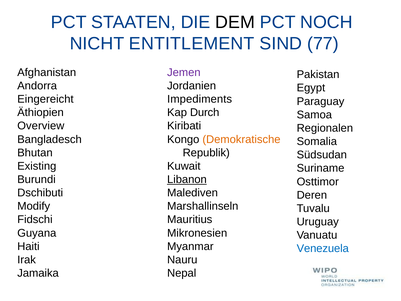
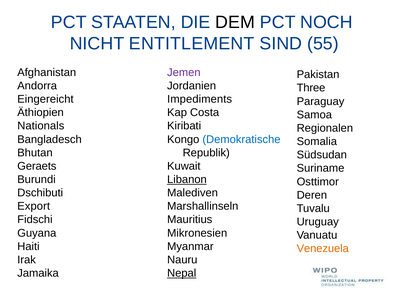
77: 77 -> 55 (323, 44)
Egypt: Egypt -> Three (311, 88)
Durch: Durch -> Costa (205, 112)
Overview: Overview -> Nationals (41, 126)
Demokratische colour: orange -> blue (241, 139)
Existing: Existing -> Geraets (37, 166)
Modify: Modify -> Export (34, 206)
Venezuela colour: blue -> orange (323, 248)
Nepal underline: none -> present (182, 273)
